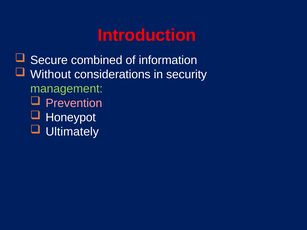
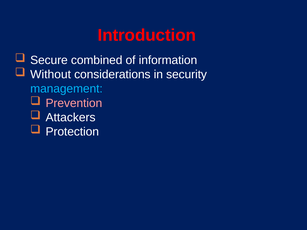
management colour: light green -> light blue (66, 89)
Honeypot: Honeypot -> Attackers (71, 118)
Ultimately: Ultimately -> Protection (72, 132)
